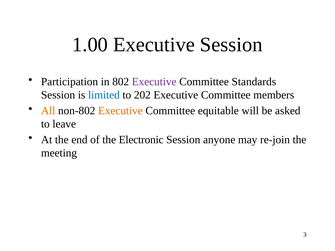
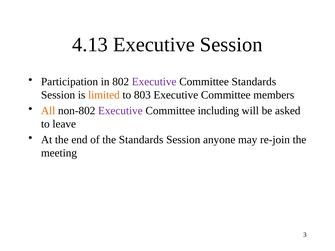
1.00: 1.00 -> 4.13 (90, 45)
limited colour: blue -> orange (104, 95)
202: 202 -> 803 (142, 95)
Executive colour: orange -> purple (120, 111)
equitable: equitable -> including (218, 111)
the Electronic: Electronic -> Standards (141, 140)
